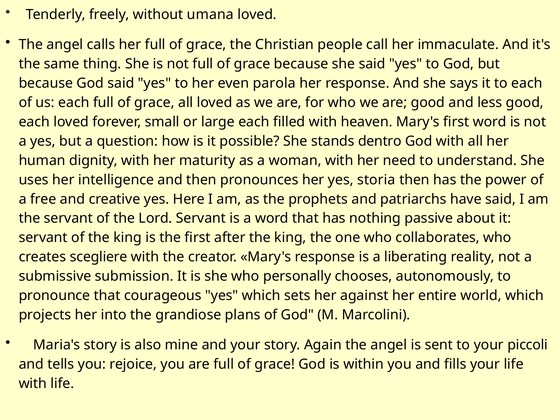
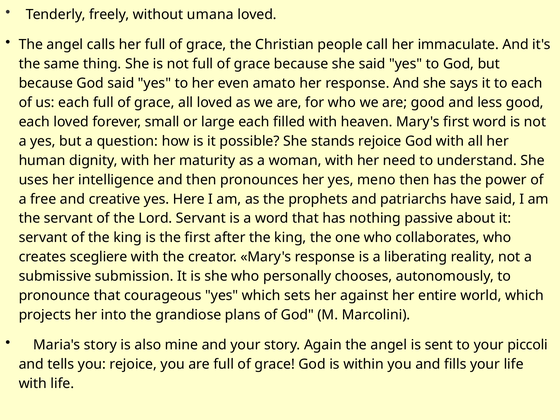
parola: parola -> amato (274, 83)
stands dentro: dentro -> rejoice (380, 141)
storia: storia -> meno (376, 180)
